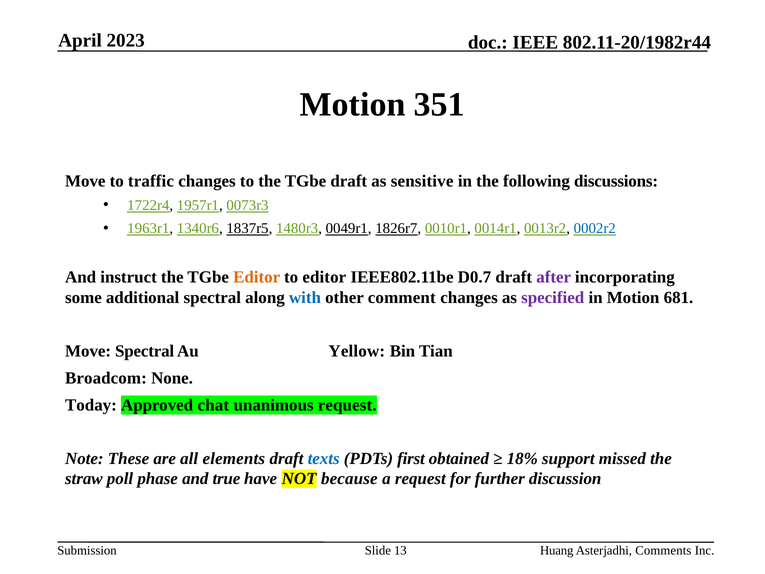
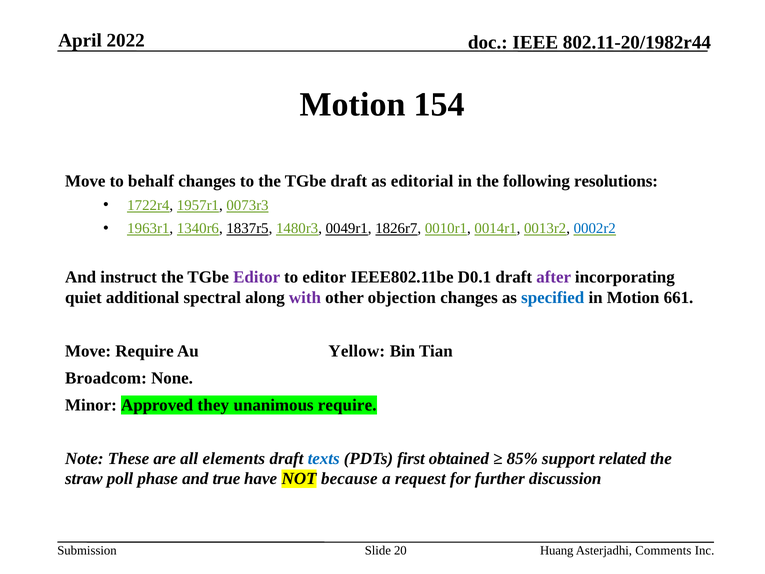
2023: 2023 -> 2022 (126, 41)
351: 351 -> 154 (439, 104)
traffic: traffic -> behalf (151, 181)
sensitive: sensitive -> editorial (422, 181)
discussions: discussions -> resolutions (616, 181)
Editor colour: orange -> purple (257, 277)
D0.7: D0.7 -> D0.1 (474, 277)
some: some -> quiet (83, 298)
with colour: blue -> purple (305, 298)
comment: comment -> objection (402, 298)
specified colour: purple -> blue (553, 298)
681: 681 -> 661 (679, 298)
Move Spectral: Spectral -> Require (145, 351)
Today: Today -> Minor (91, 405)
chat: chat -> they (213, 405)
unanimous request: request -> require (347, 405)
18%: 18% -> 85% (522, 458)
missed: missed -> related (622, 458)
13: 13 -> 20 (400, 550)
